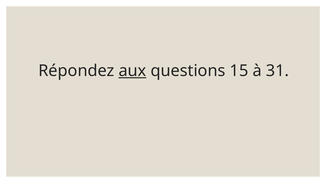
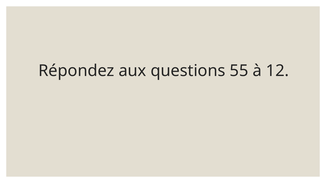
aux underline: present -> none (132, 71)
15: 15 -> 55 (239, 71)
31: 31 -> 12 (277, 71)
